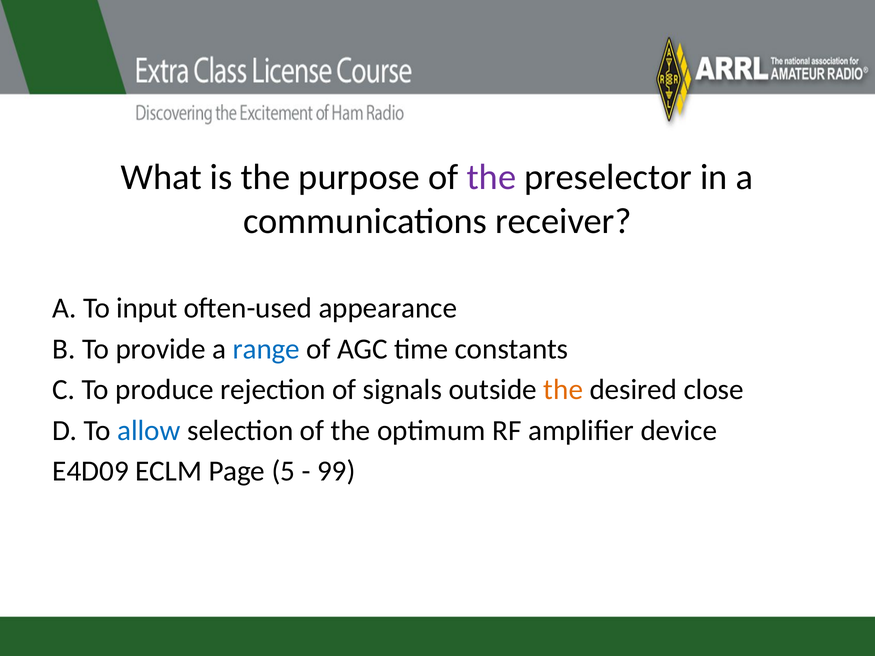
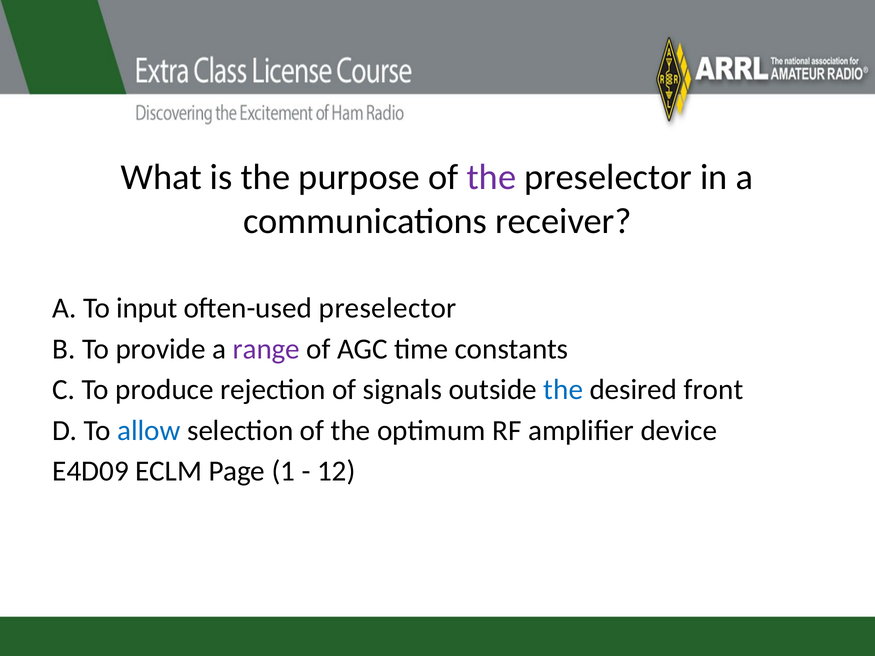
often-used appearance: appearance -> preselector (388, 308)
range colour: blue -> purple (266, 349)
the colour: orange -> blue (563, 390)
close: close -> front (714, 390)
5: 5 -> 1 (283, 472)
99: 99 -> 12 (336, 472)
